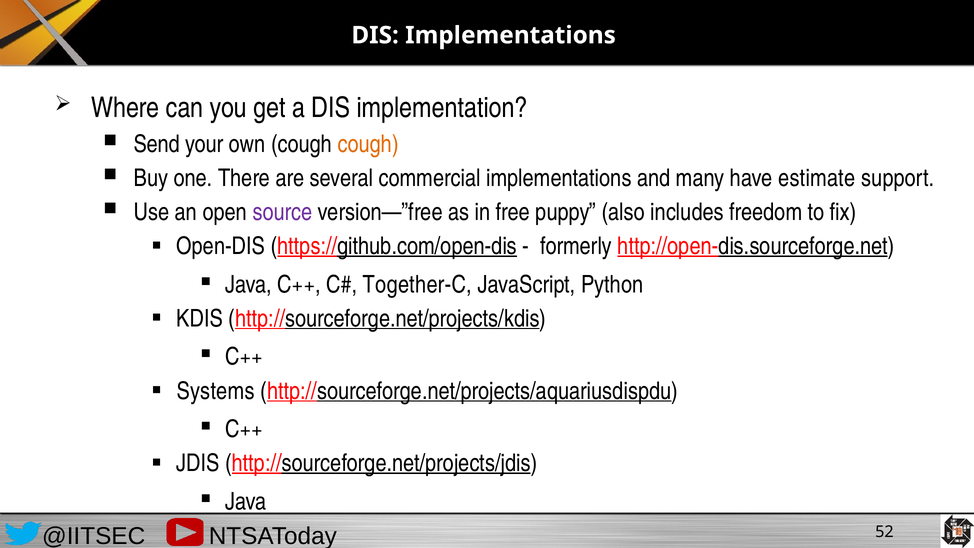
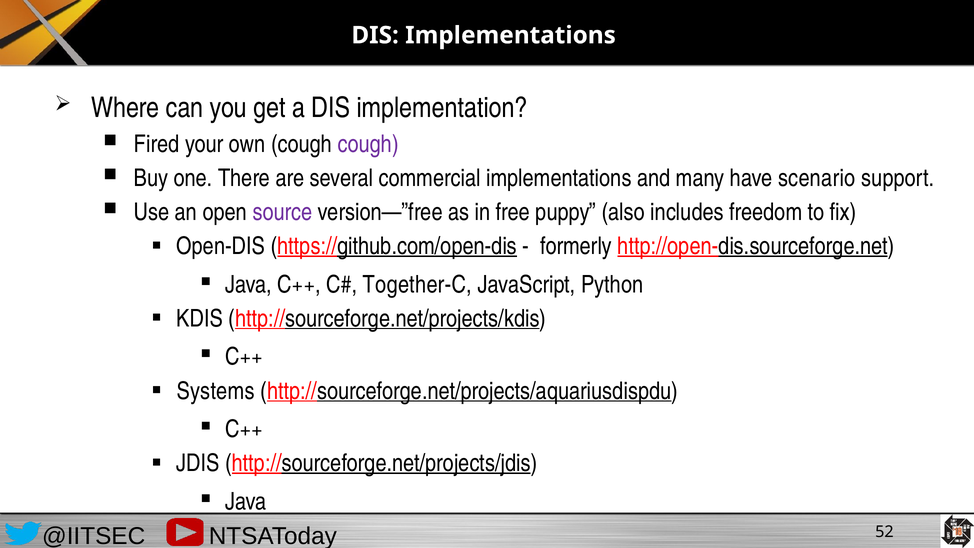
Send: Send -> Fired (157, 144)
cough colour: orange -> purple (368, 144)
estimate: estimate -> scenario (817, 178)
